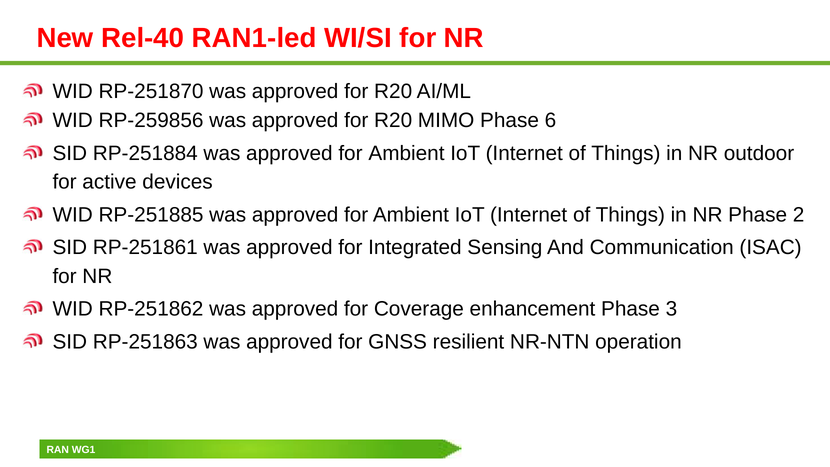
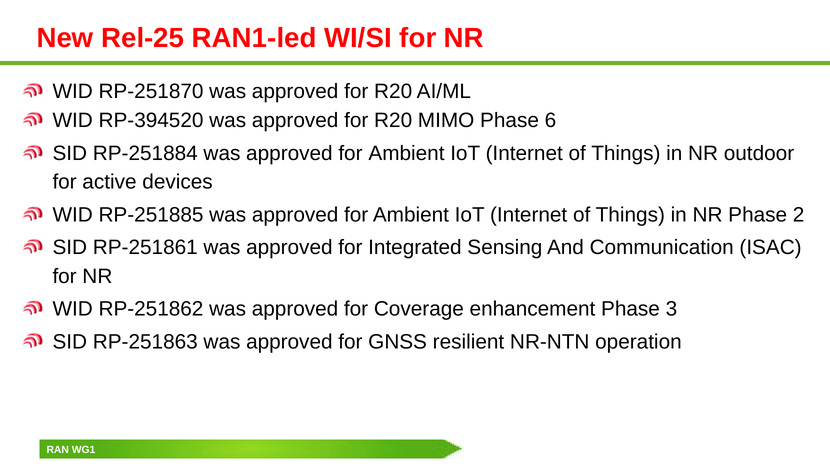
Rel-40: Rel-40 -> Rel-25 (143, 38)
RP-259856: RP-259856 -> RP-394520 (151, 121)
